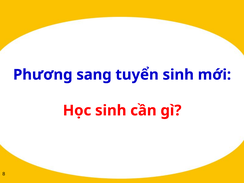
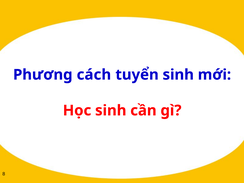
sang: sang -> cách (94, 75)
